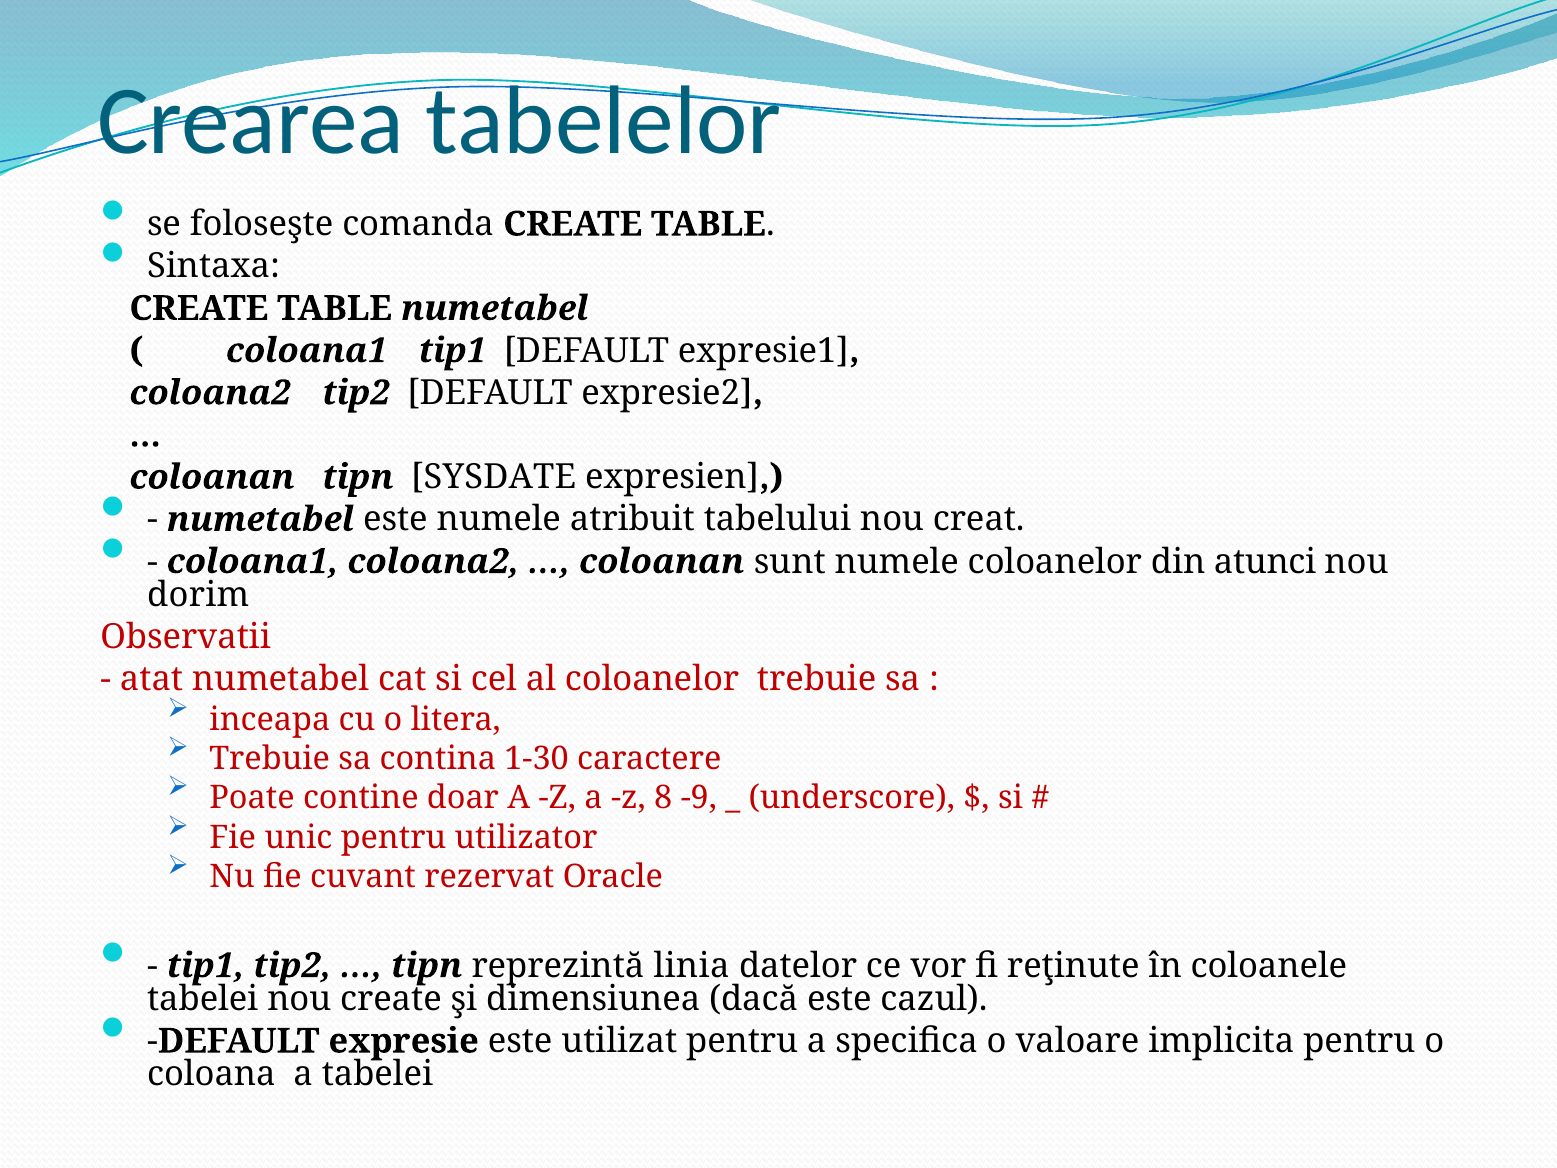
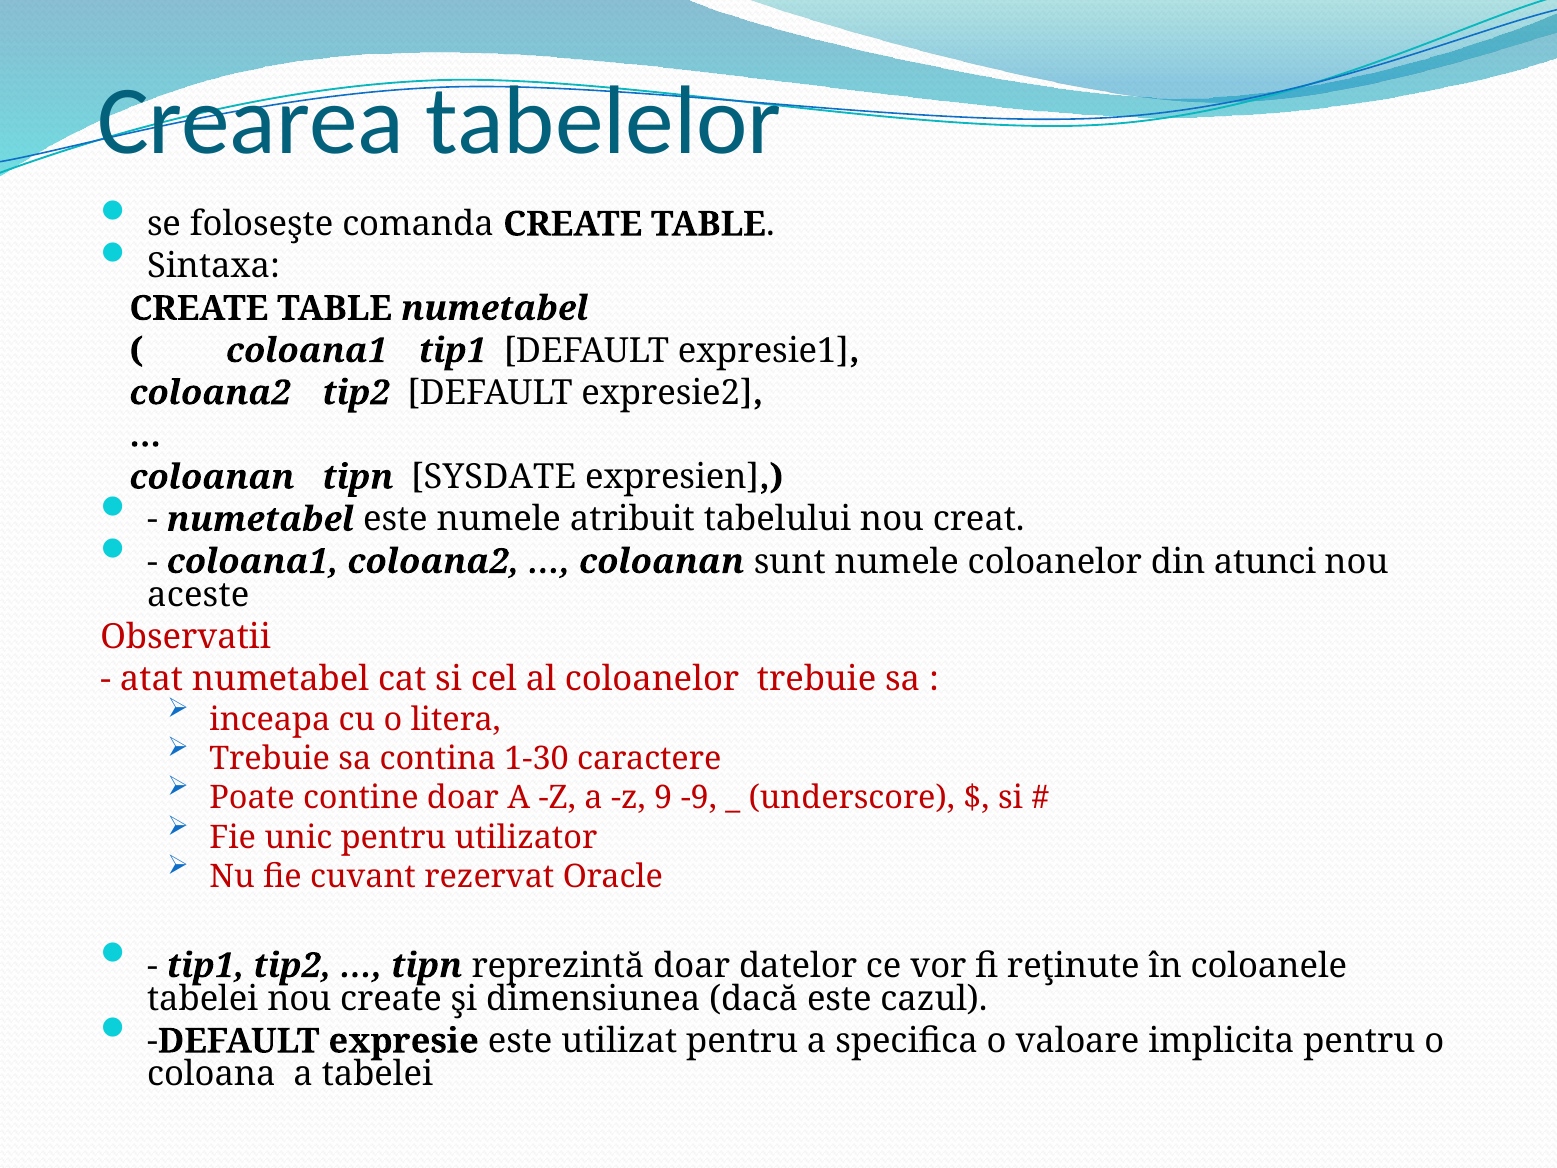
dorim: dorim -> aceste (198, 595)
8: 8 -> 9 (663, 798)
reprezintă linia: linia -> doar (692, 966)
